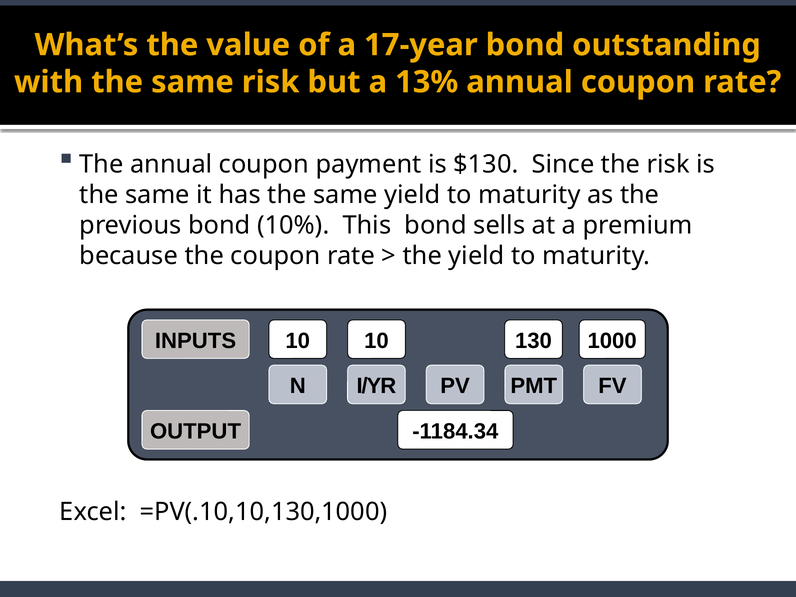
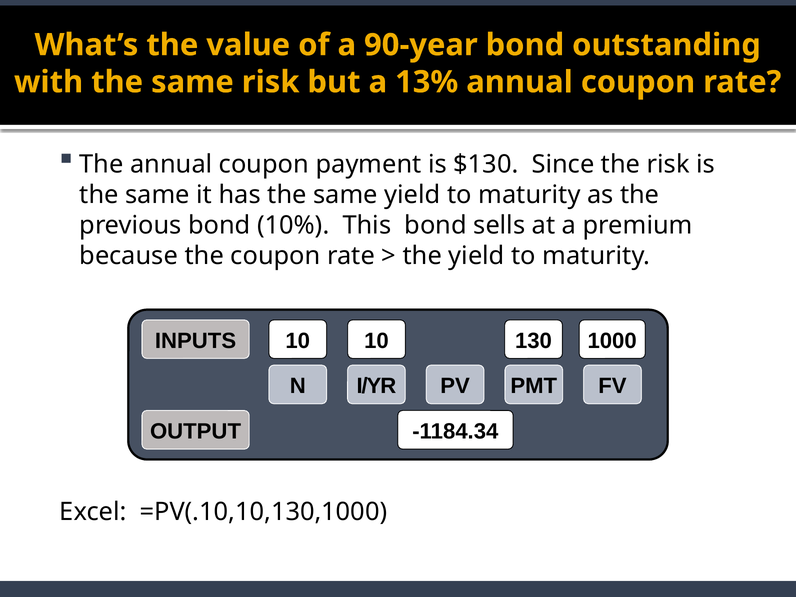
17-year: 17-year -> 90-year (421, 45)
